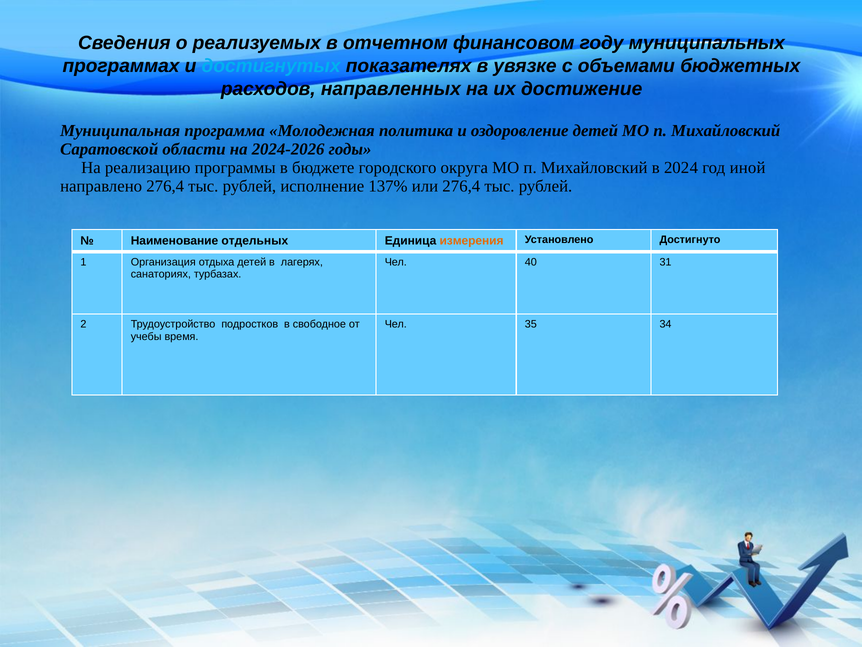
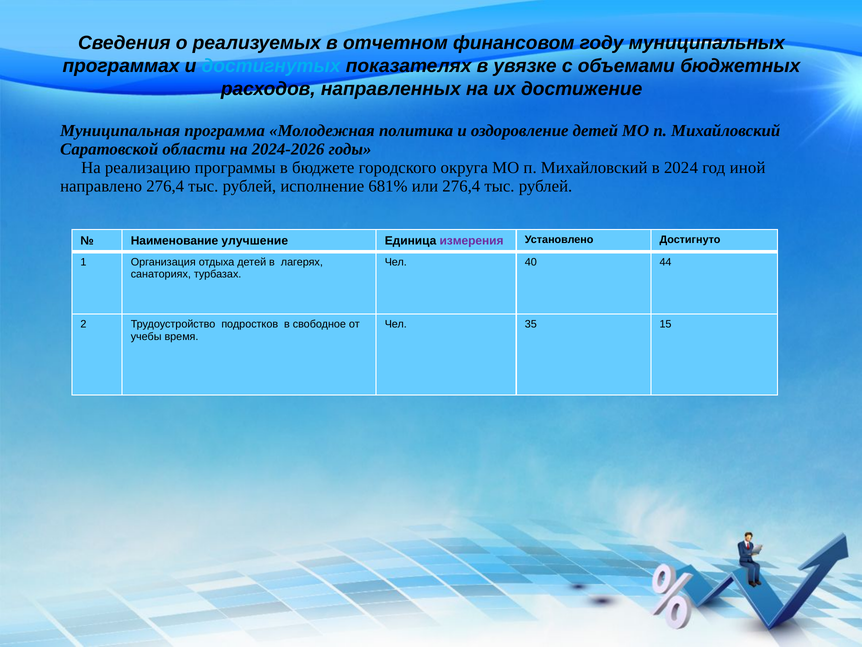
137%: 137% -> 681% (388, 186)
отдельных: отдельных -> улучшение (255, 240)
измерения colour: orange -> purple (472, 240)
31: 31 -> 44 (666, 262)
34: 34 -> 15 (666, 324)
